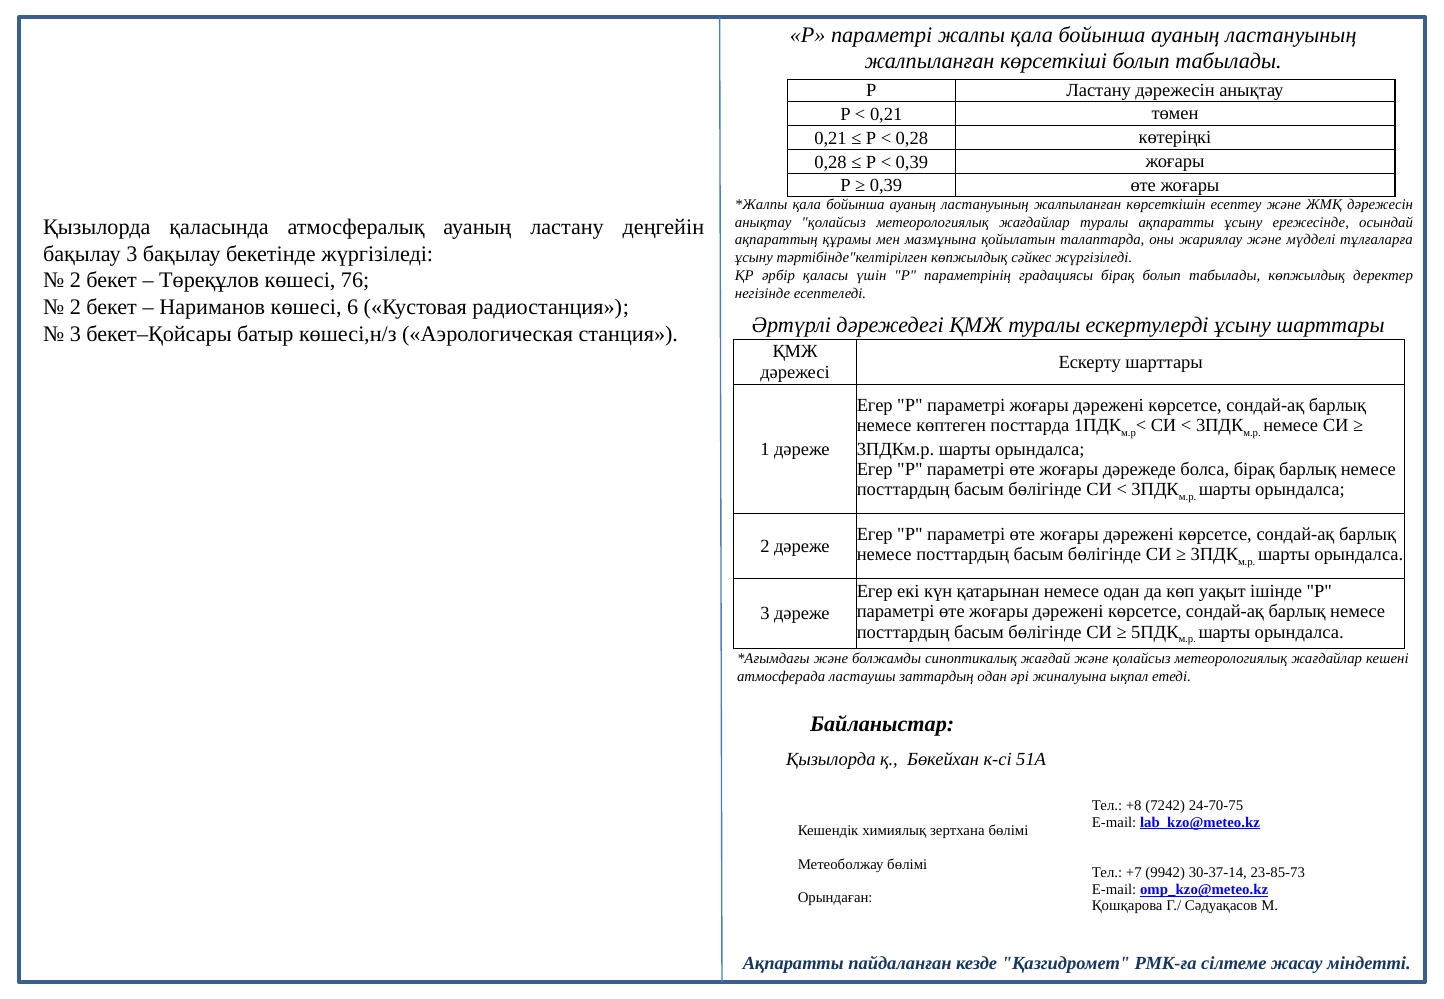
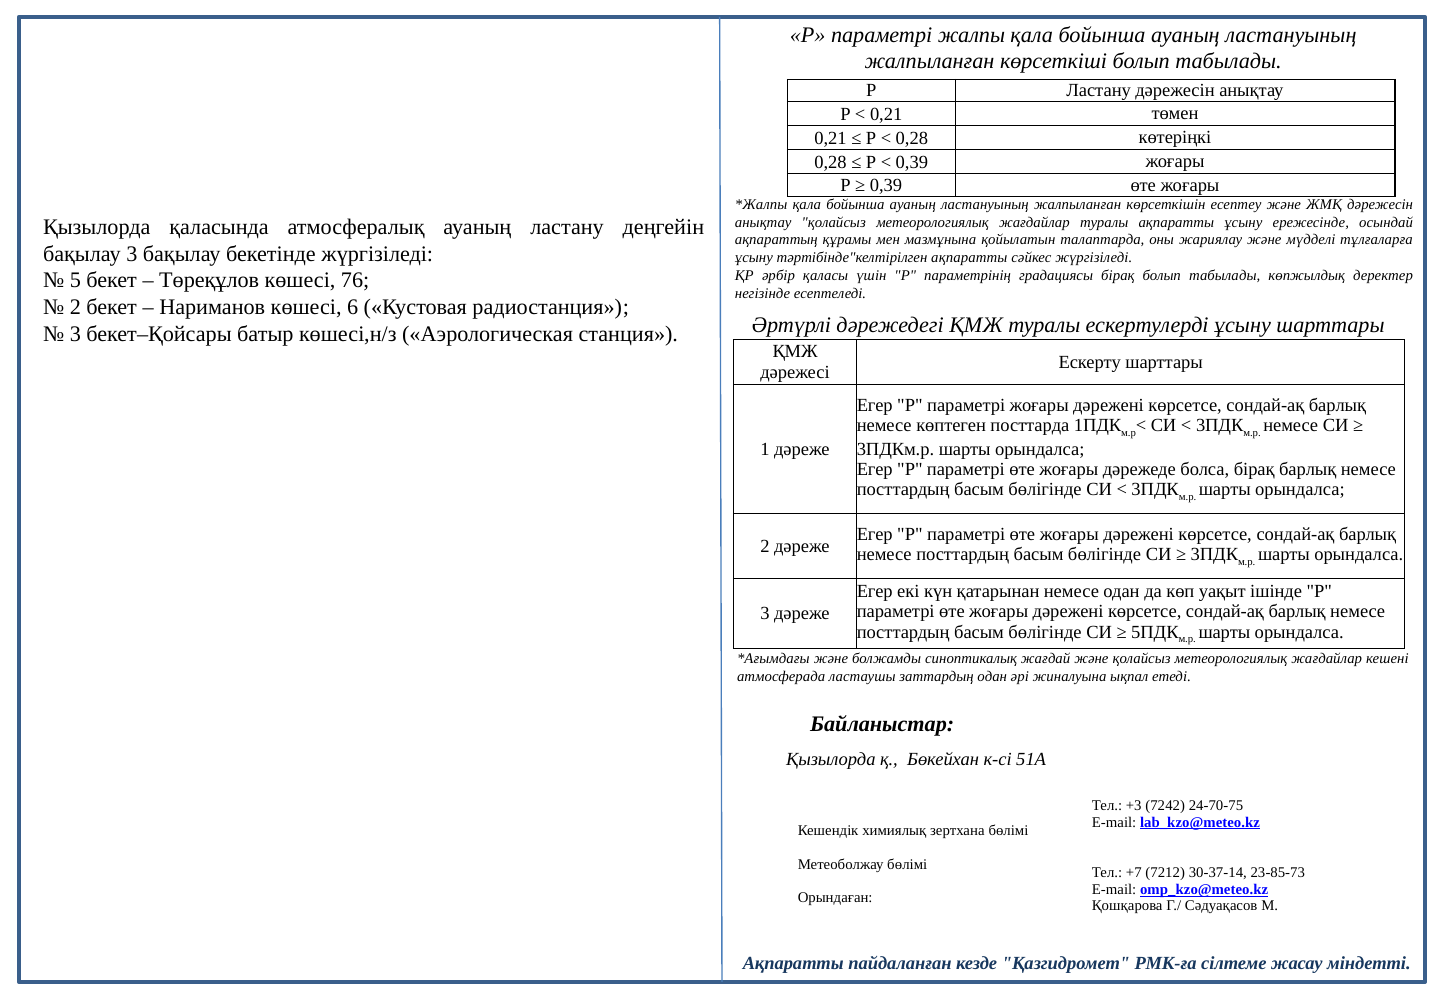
тәртібінде"келтірілген көпжылдық: көпжылдық -> ақпаратты (969, 258)
2: 2 -> 5 (75, 281)
+8: +8 -> +3 (1134, 806)
9942: 9942 -> 7212 (1165, 874)
